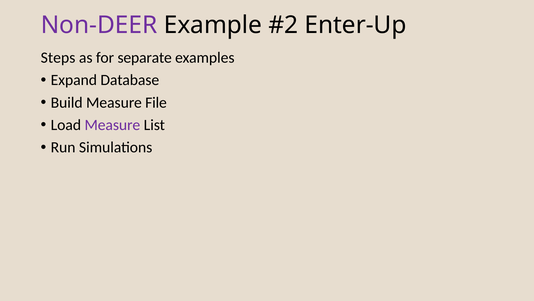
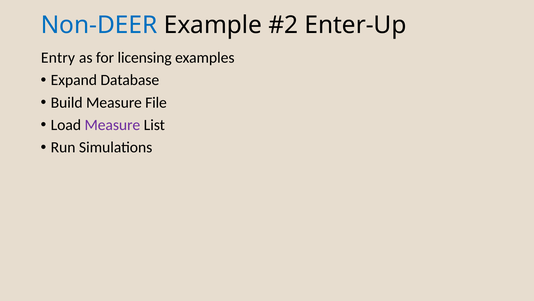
Non-DEER colour: purple -> blue (99, 25)
Steps: Steps -> Entry (58, 58)
separate: separate -> licensing (145, 58)
